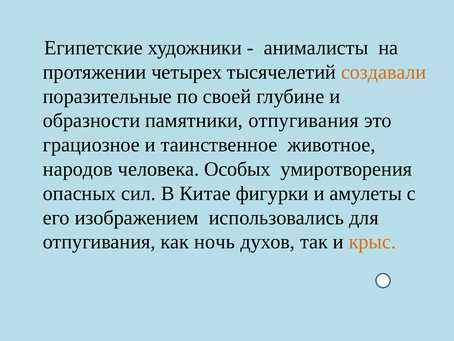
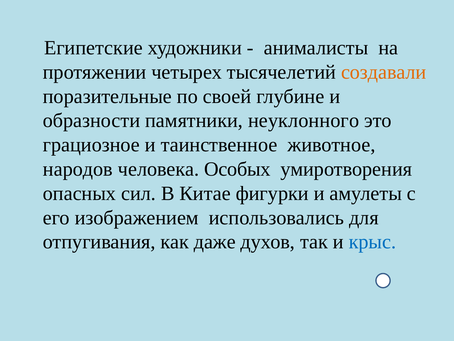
памятники отпугивания: отпугивания -> неуклонного (304, 120)
ночь: ночь -> даже (215, 242)
крыс colour: orange -> blue (372, 242)
